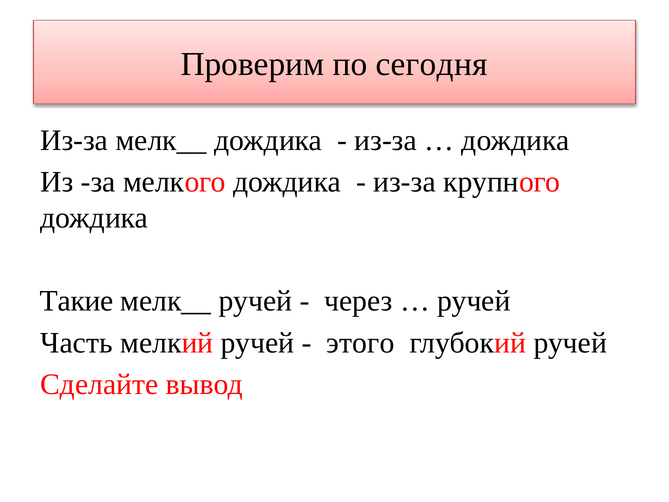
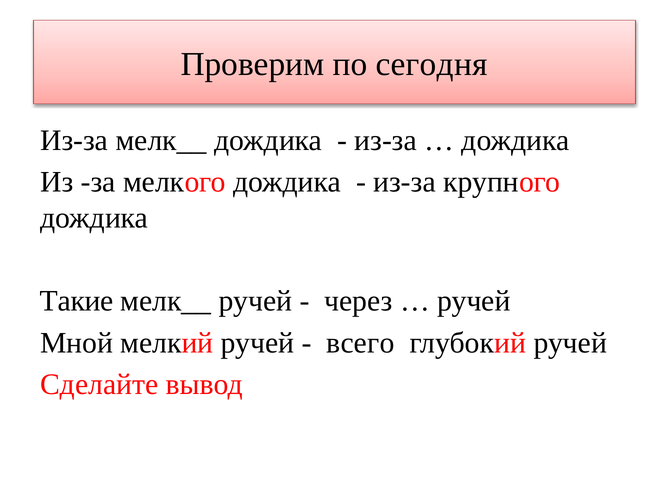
Часть: Часть -> Мной (77, 343)
этого: этого -> всего (360, 343)
